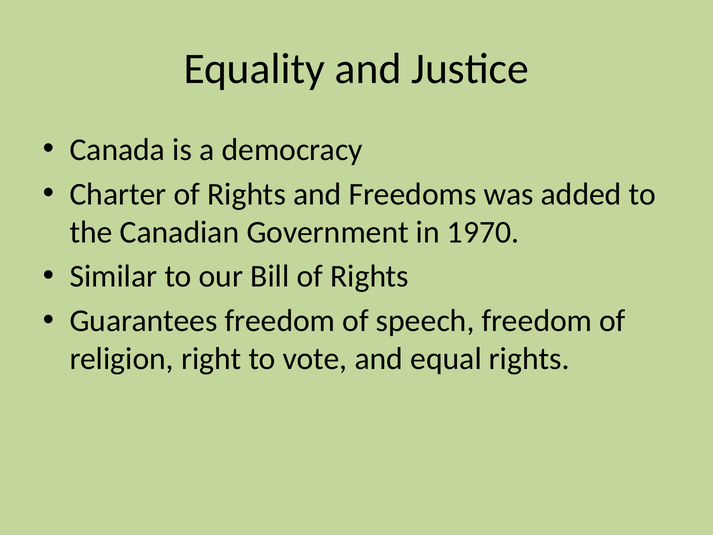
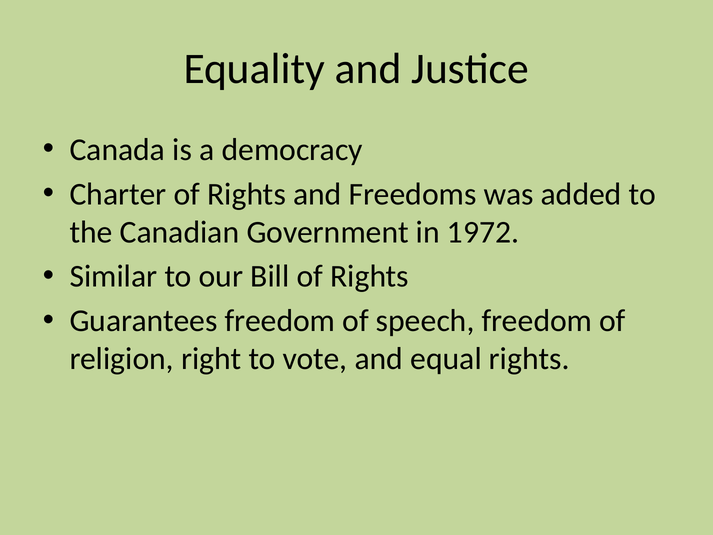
1970: 1970 -> 1972 (483, 232)
